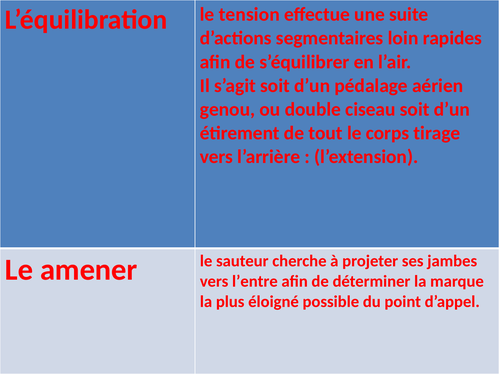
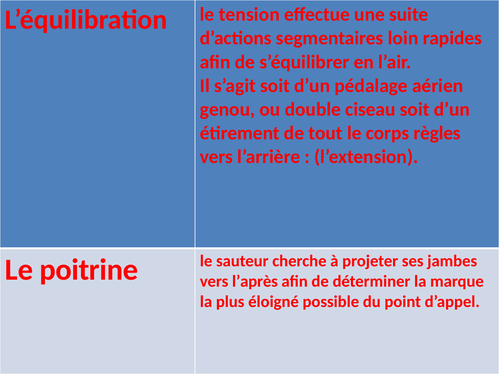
tirage: tirage -> règles (437, 133)
amener: amener -> poitrine (89, 270)
l’entre: l’entre -> l’après (255, 282)
